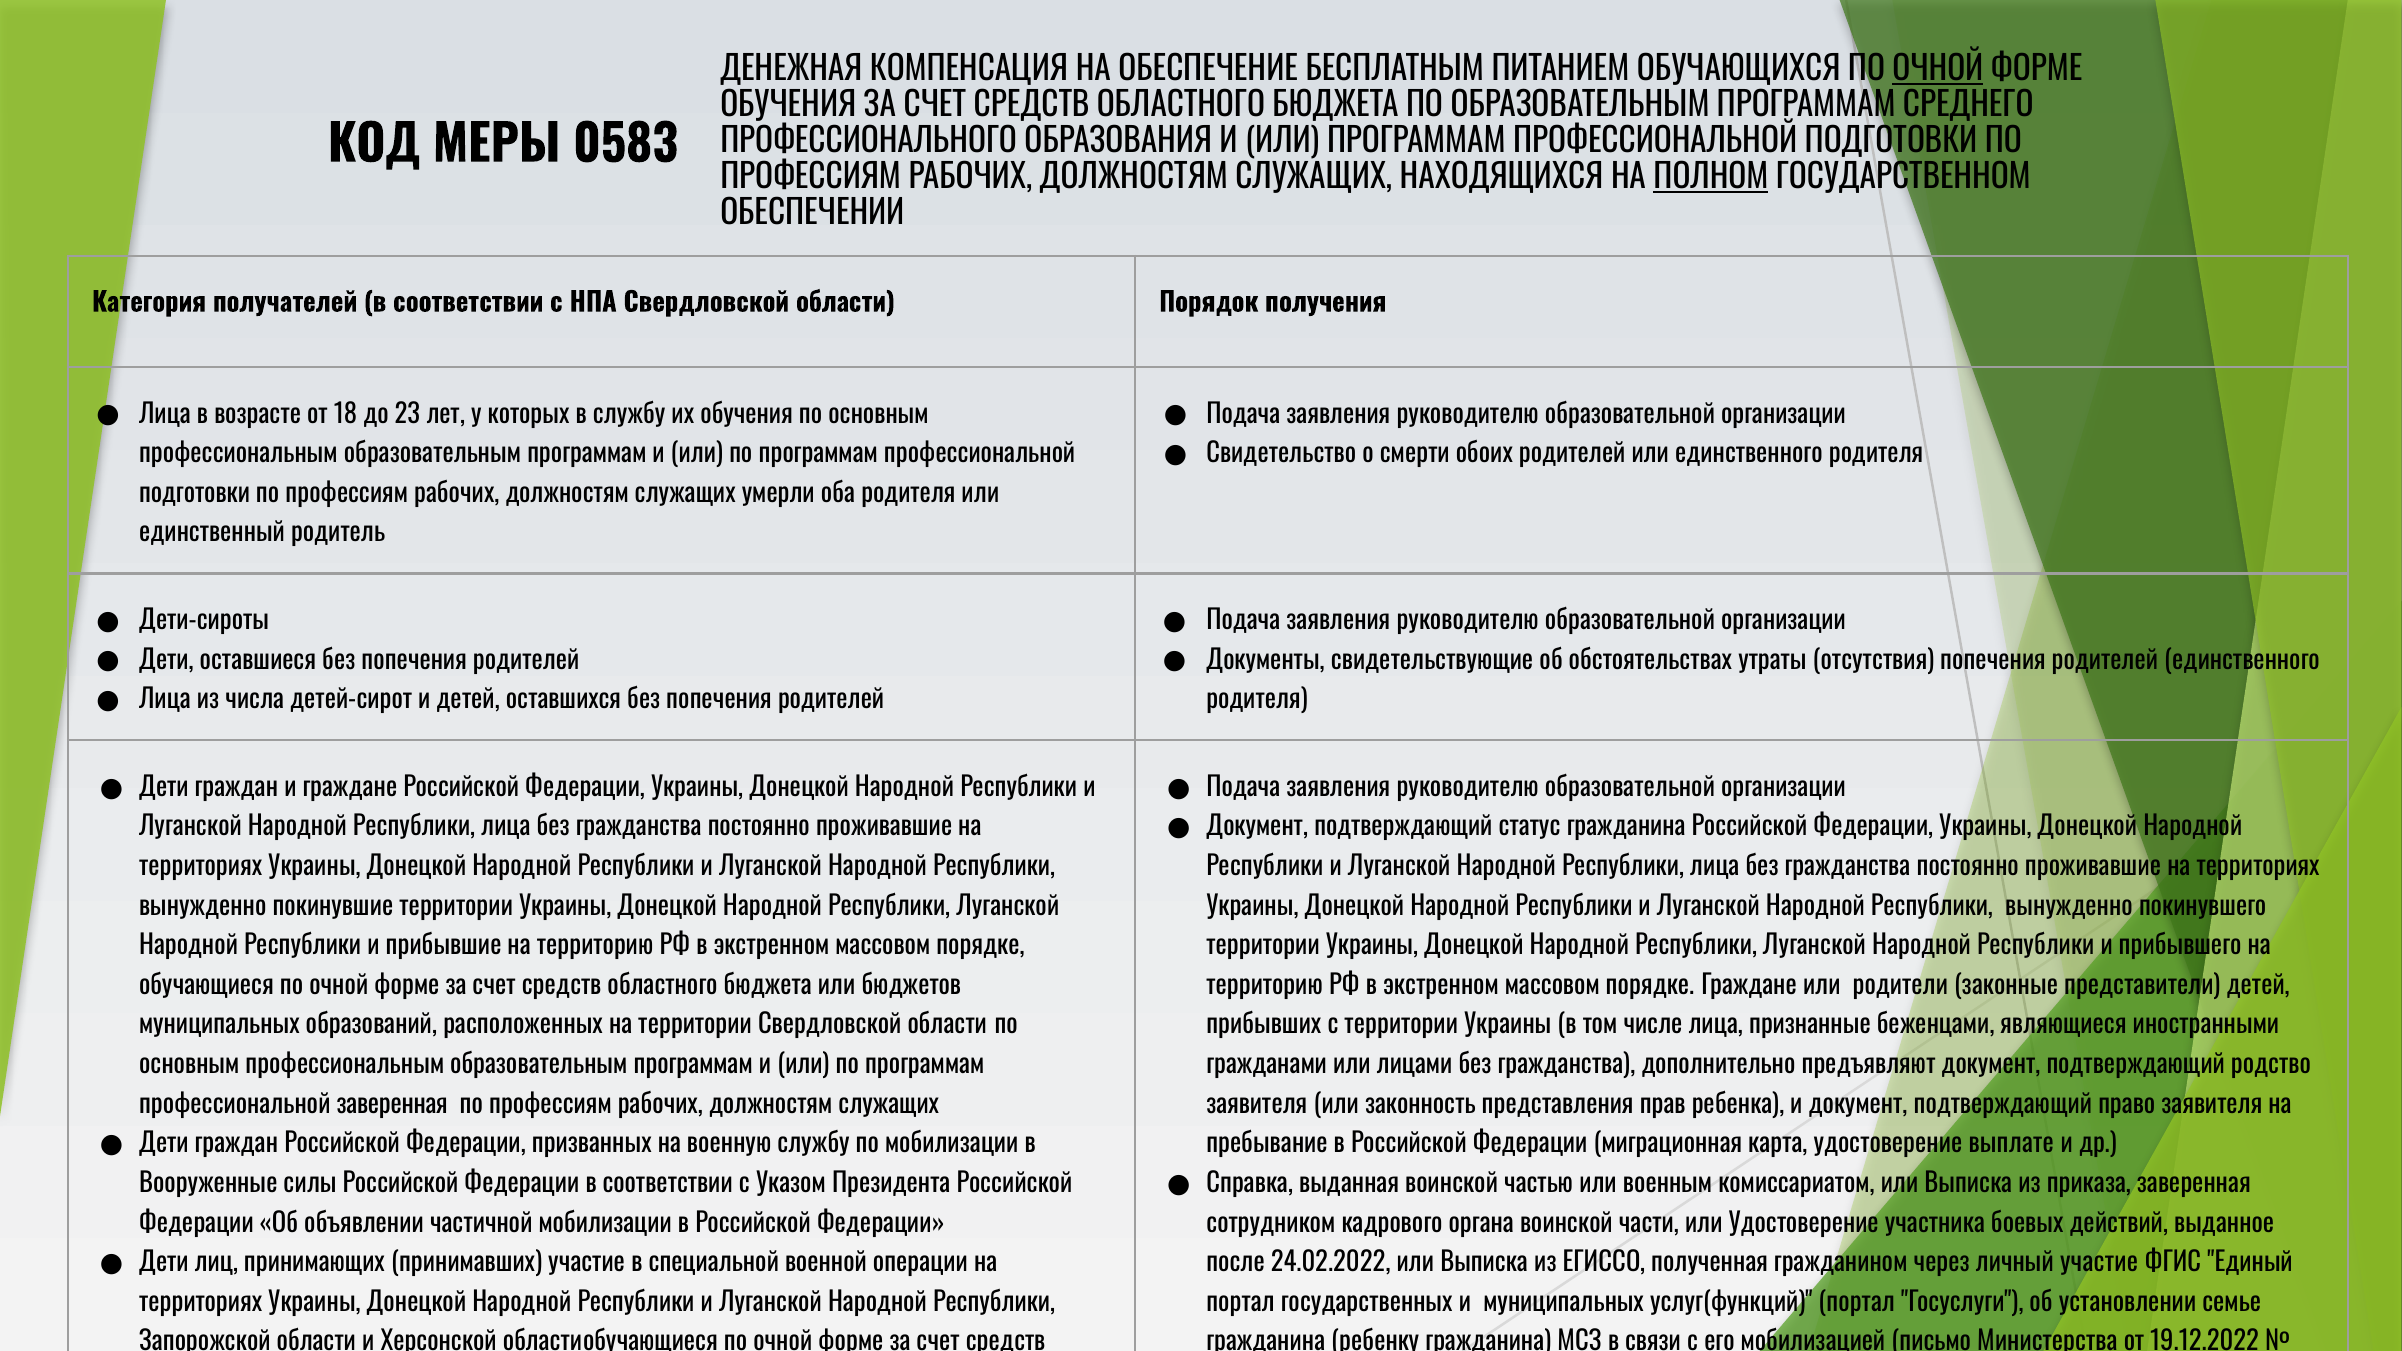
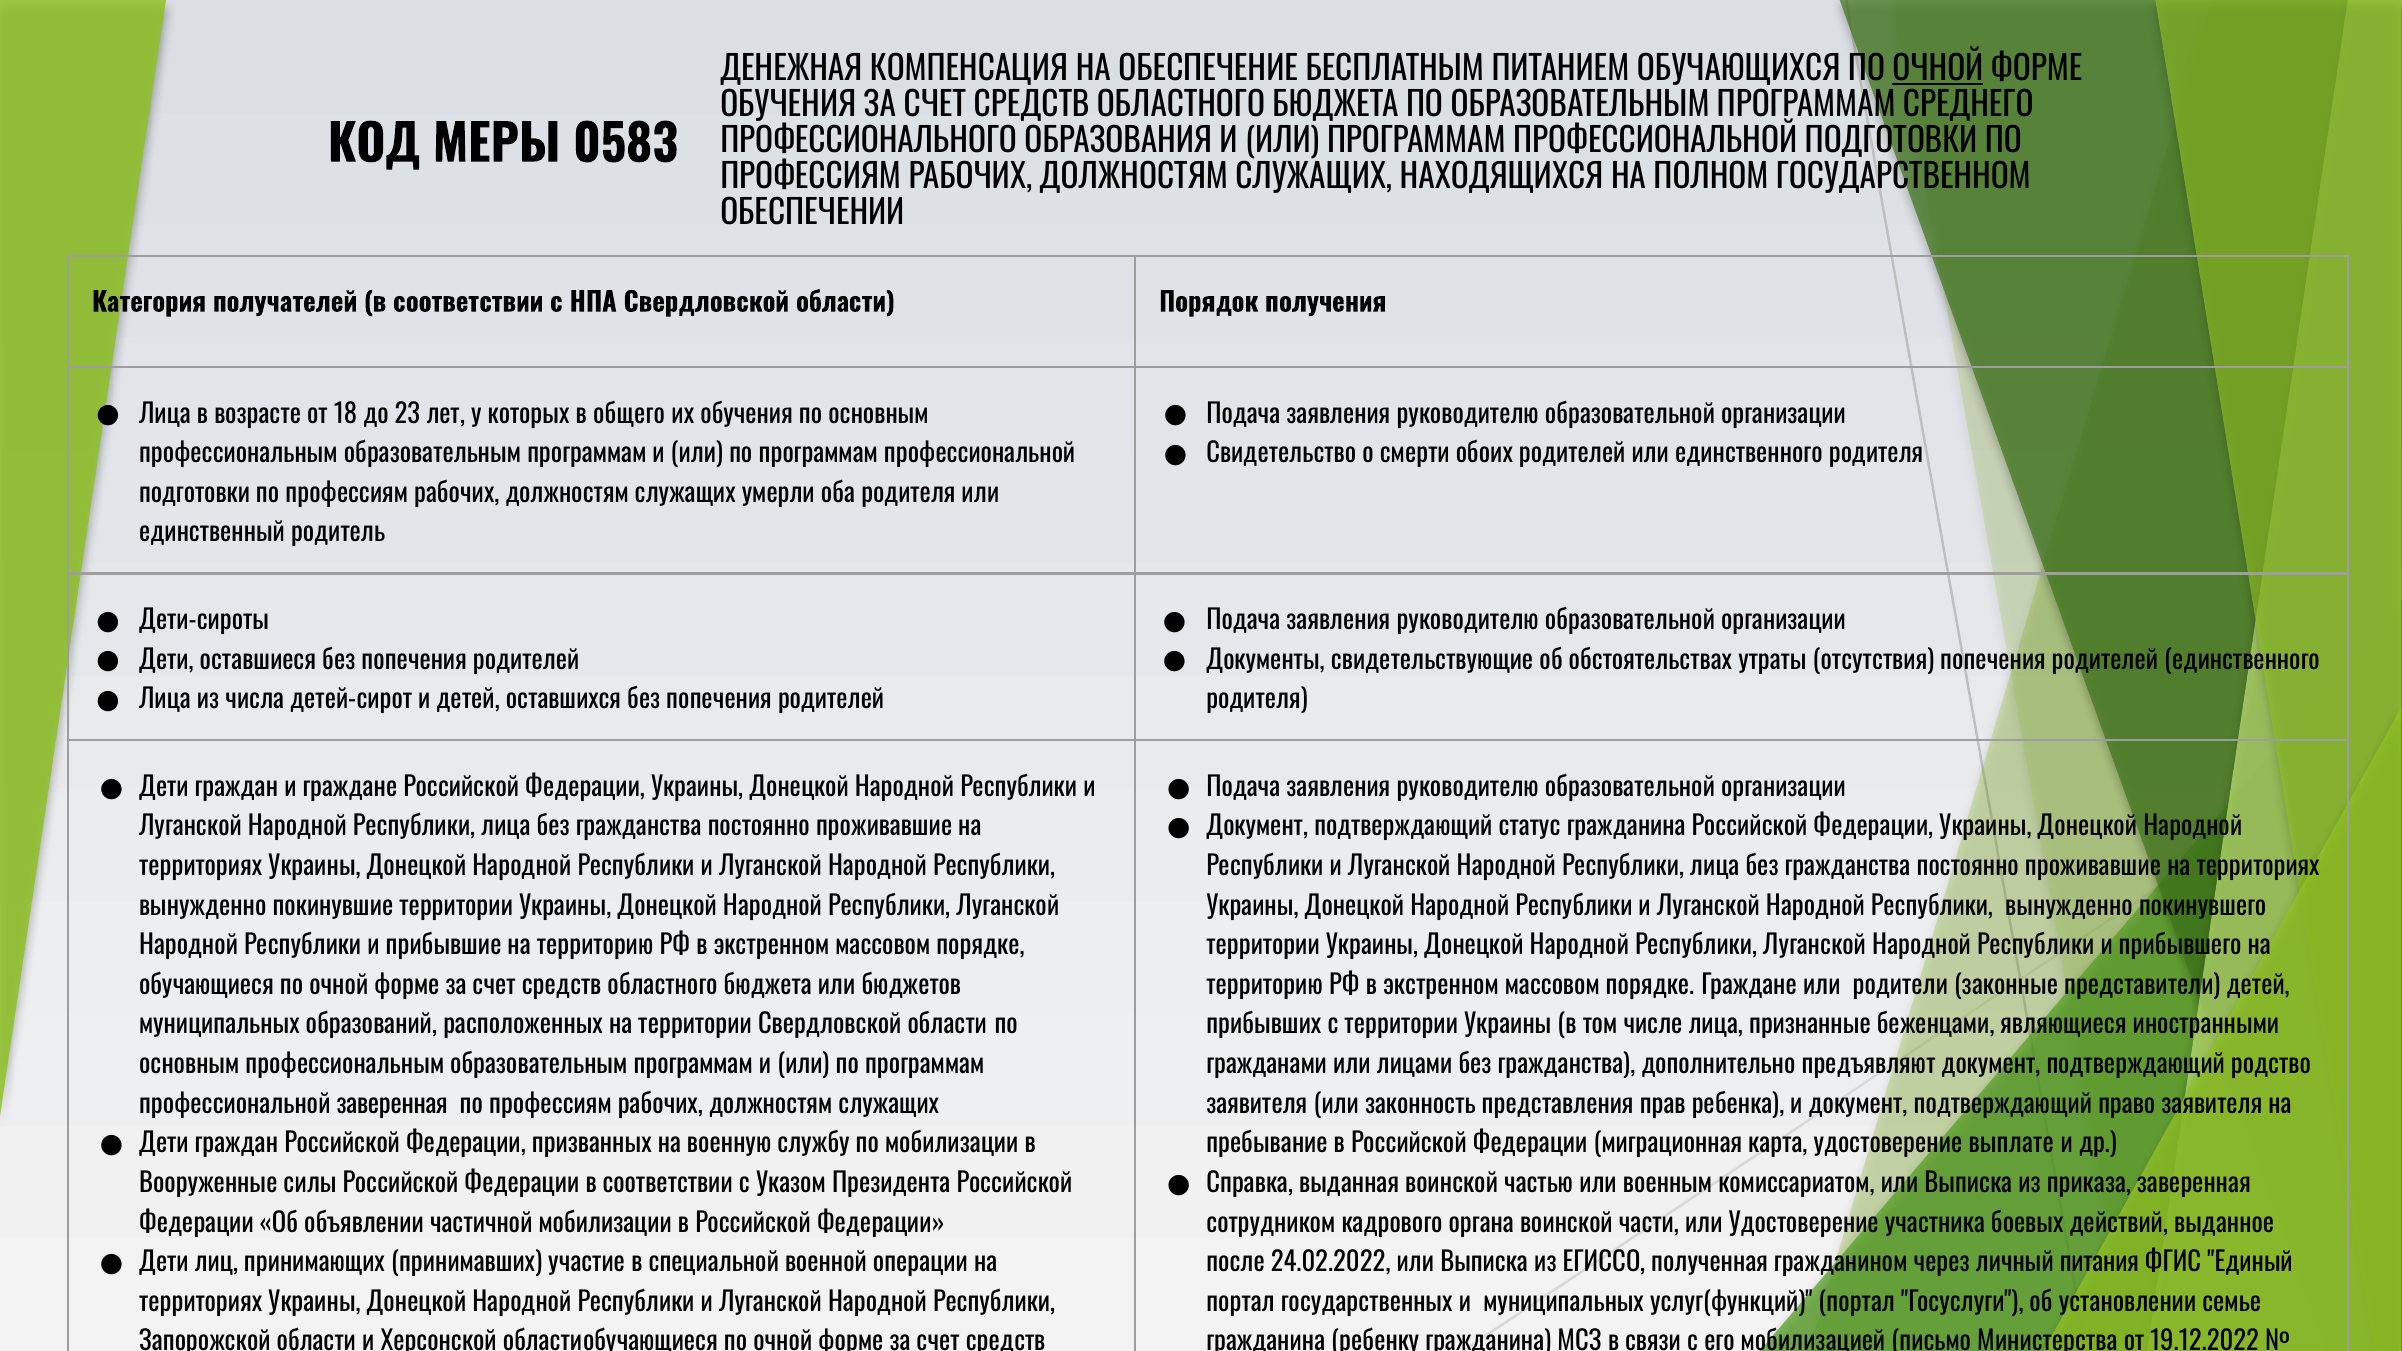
ПОЛНОМ underline: present -> none (1711, 178)
в службу: службу -> общего (629, 414)
личный участие: участие -> питания (2099, 1263)
